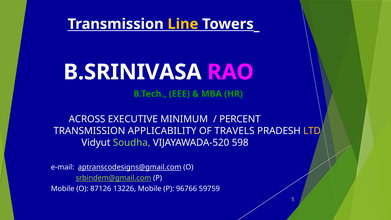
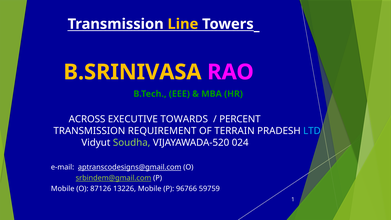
B.SRINIVASA colour: white -> yellow (132, 72)
MINIMUM: MINIMUM -> TOWARDS (184, 119)
APPLICABILITY: APPLICABILITY -> REQUIREMENT (162, 131)
TRAVELS: TRAVELS -> TERRAIN (234, 131)
LTD colour: yellow -> light blue (312, 131)
598: 598 -> 024 (240, 143)
